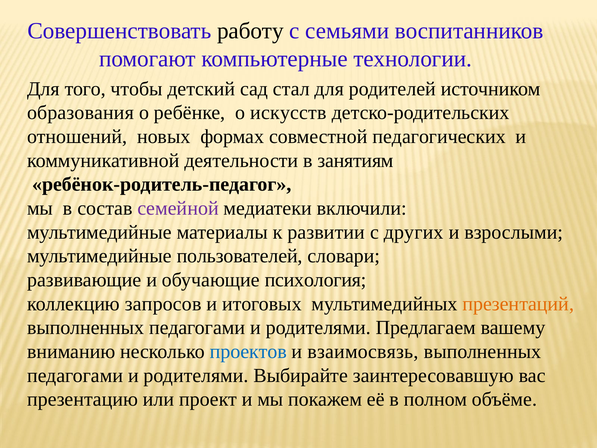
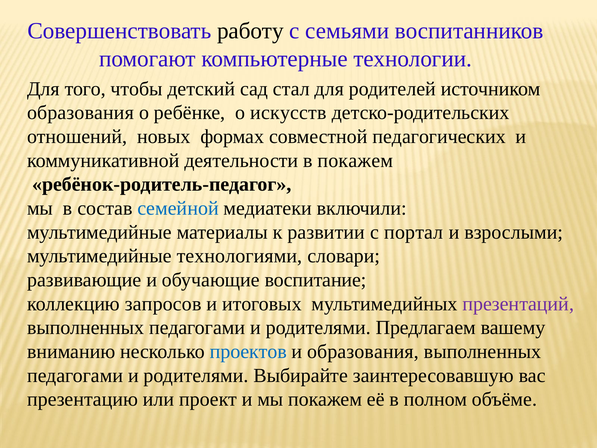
в занятиям: занятиям -> покажем (355, 160)
семейной colour: purple -> blue (178, 208)
других: других -> портал (414, 232)
пользователей: пользователей -> технологиями (239, 256)
психология: психология -> воспитание (316, 280)
презентаций colour: orange -> purple (518, 304)
и взаимосвязь: взаимосвязь -> образования (363, 351)
